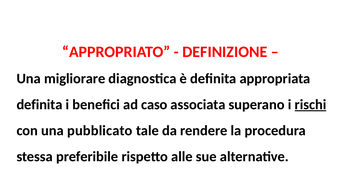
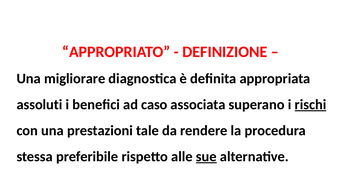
definita: definita -> assoluti (39, 105)
pubblicato: pubblicato -> prestazioni (100, 131)
sue underline: none -> present (206, 157)
